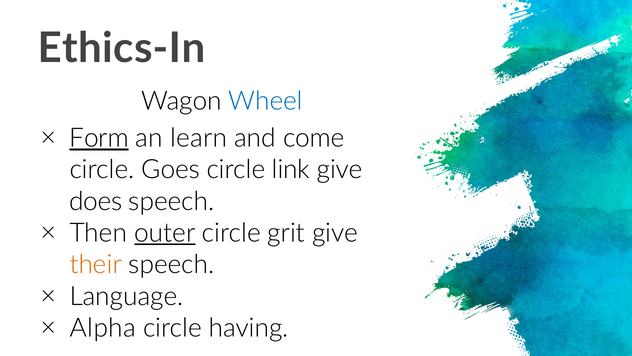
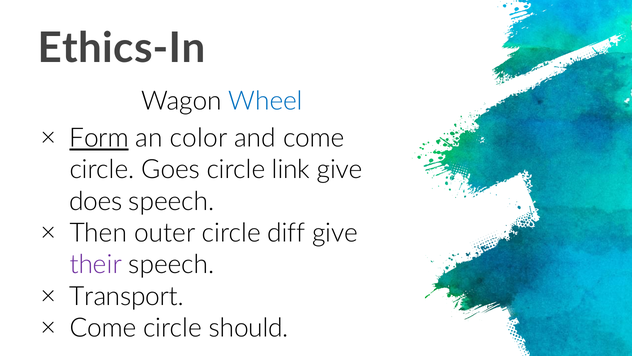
learn: learn -> color (199, 138)
outer underline: present -> none (165, 233)
grit: grit -> diff (286, 233)
their colour: orange -> purple (96, 264)
Language: Language -> Transport (127, 296)
Alpha: Alpha -> Come (103, 328)
having: having -> should (249, 328)
